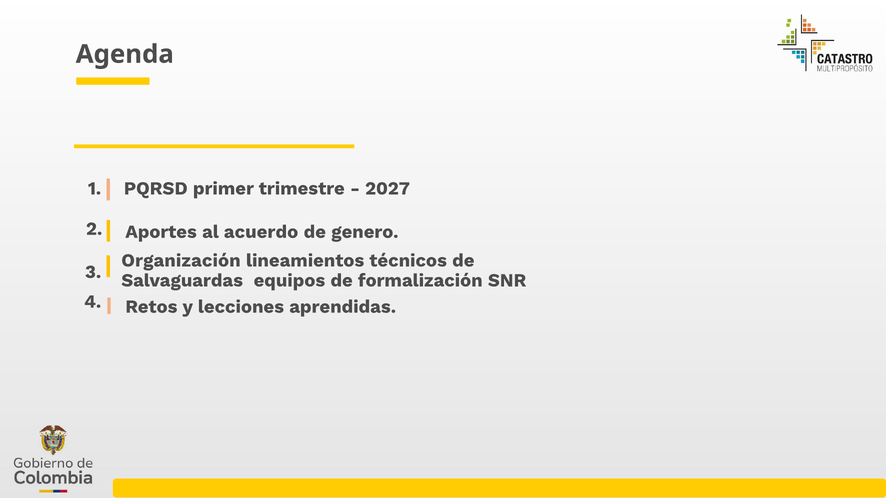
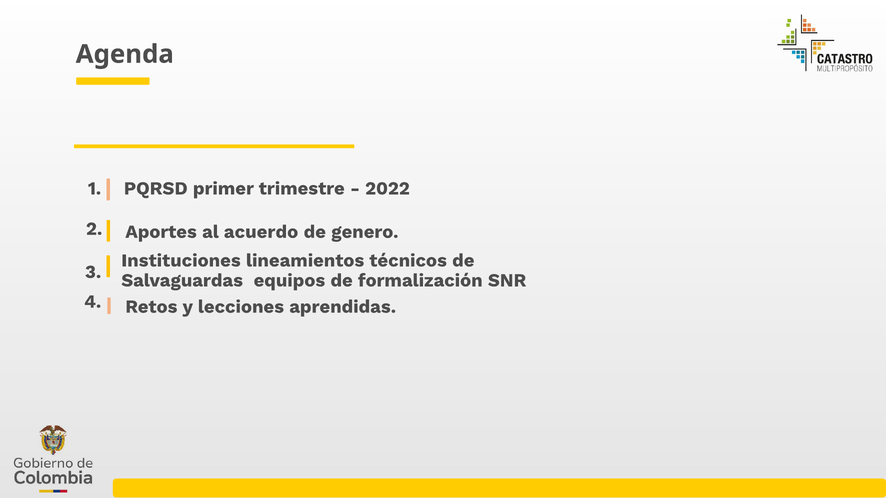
2027: 2027 -> 2022 (387, 189)
Organización: Organización -> Instituciones (181, 261)
